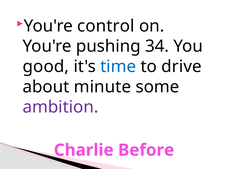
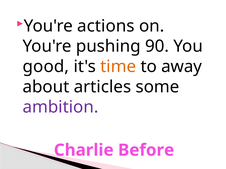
control: control -> actions (106, 26)
34: 34 -> 90 (157, 46)
time colour: blue -> orange (118, 67)
drive: drive -> away (182, 67)
minute: minute -> articles (102, 87)
